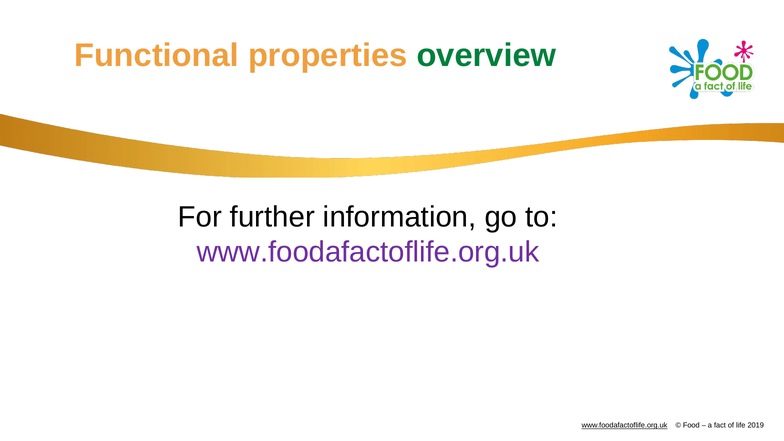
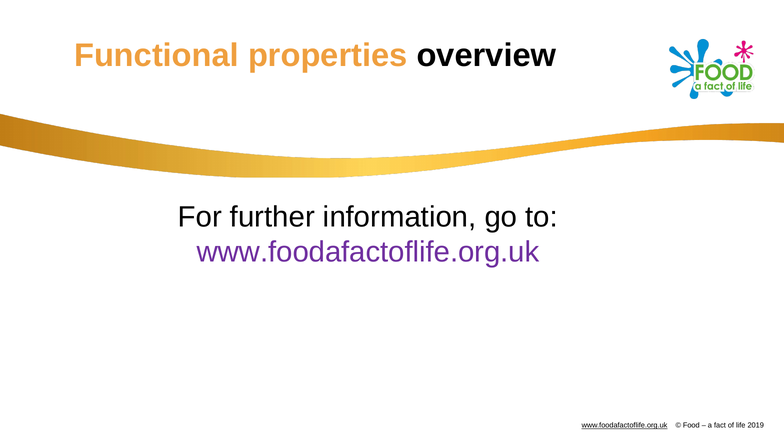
overview colour: green -> black (486, 55)
